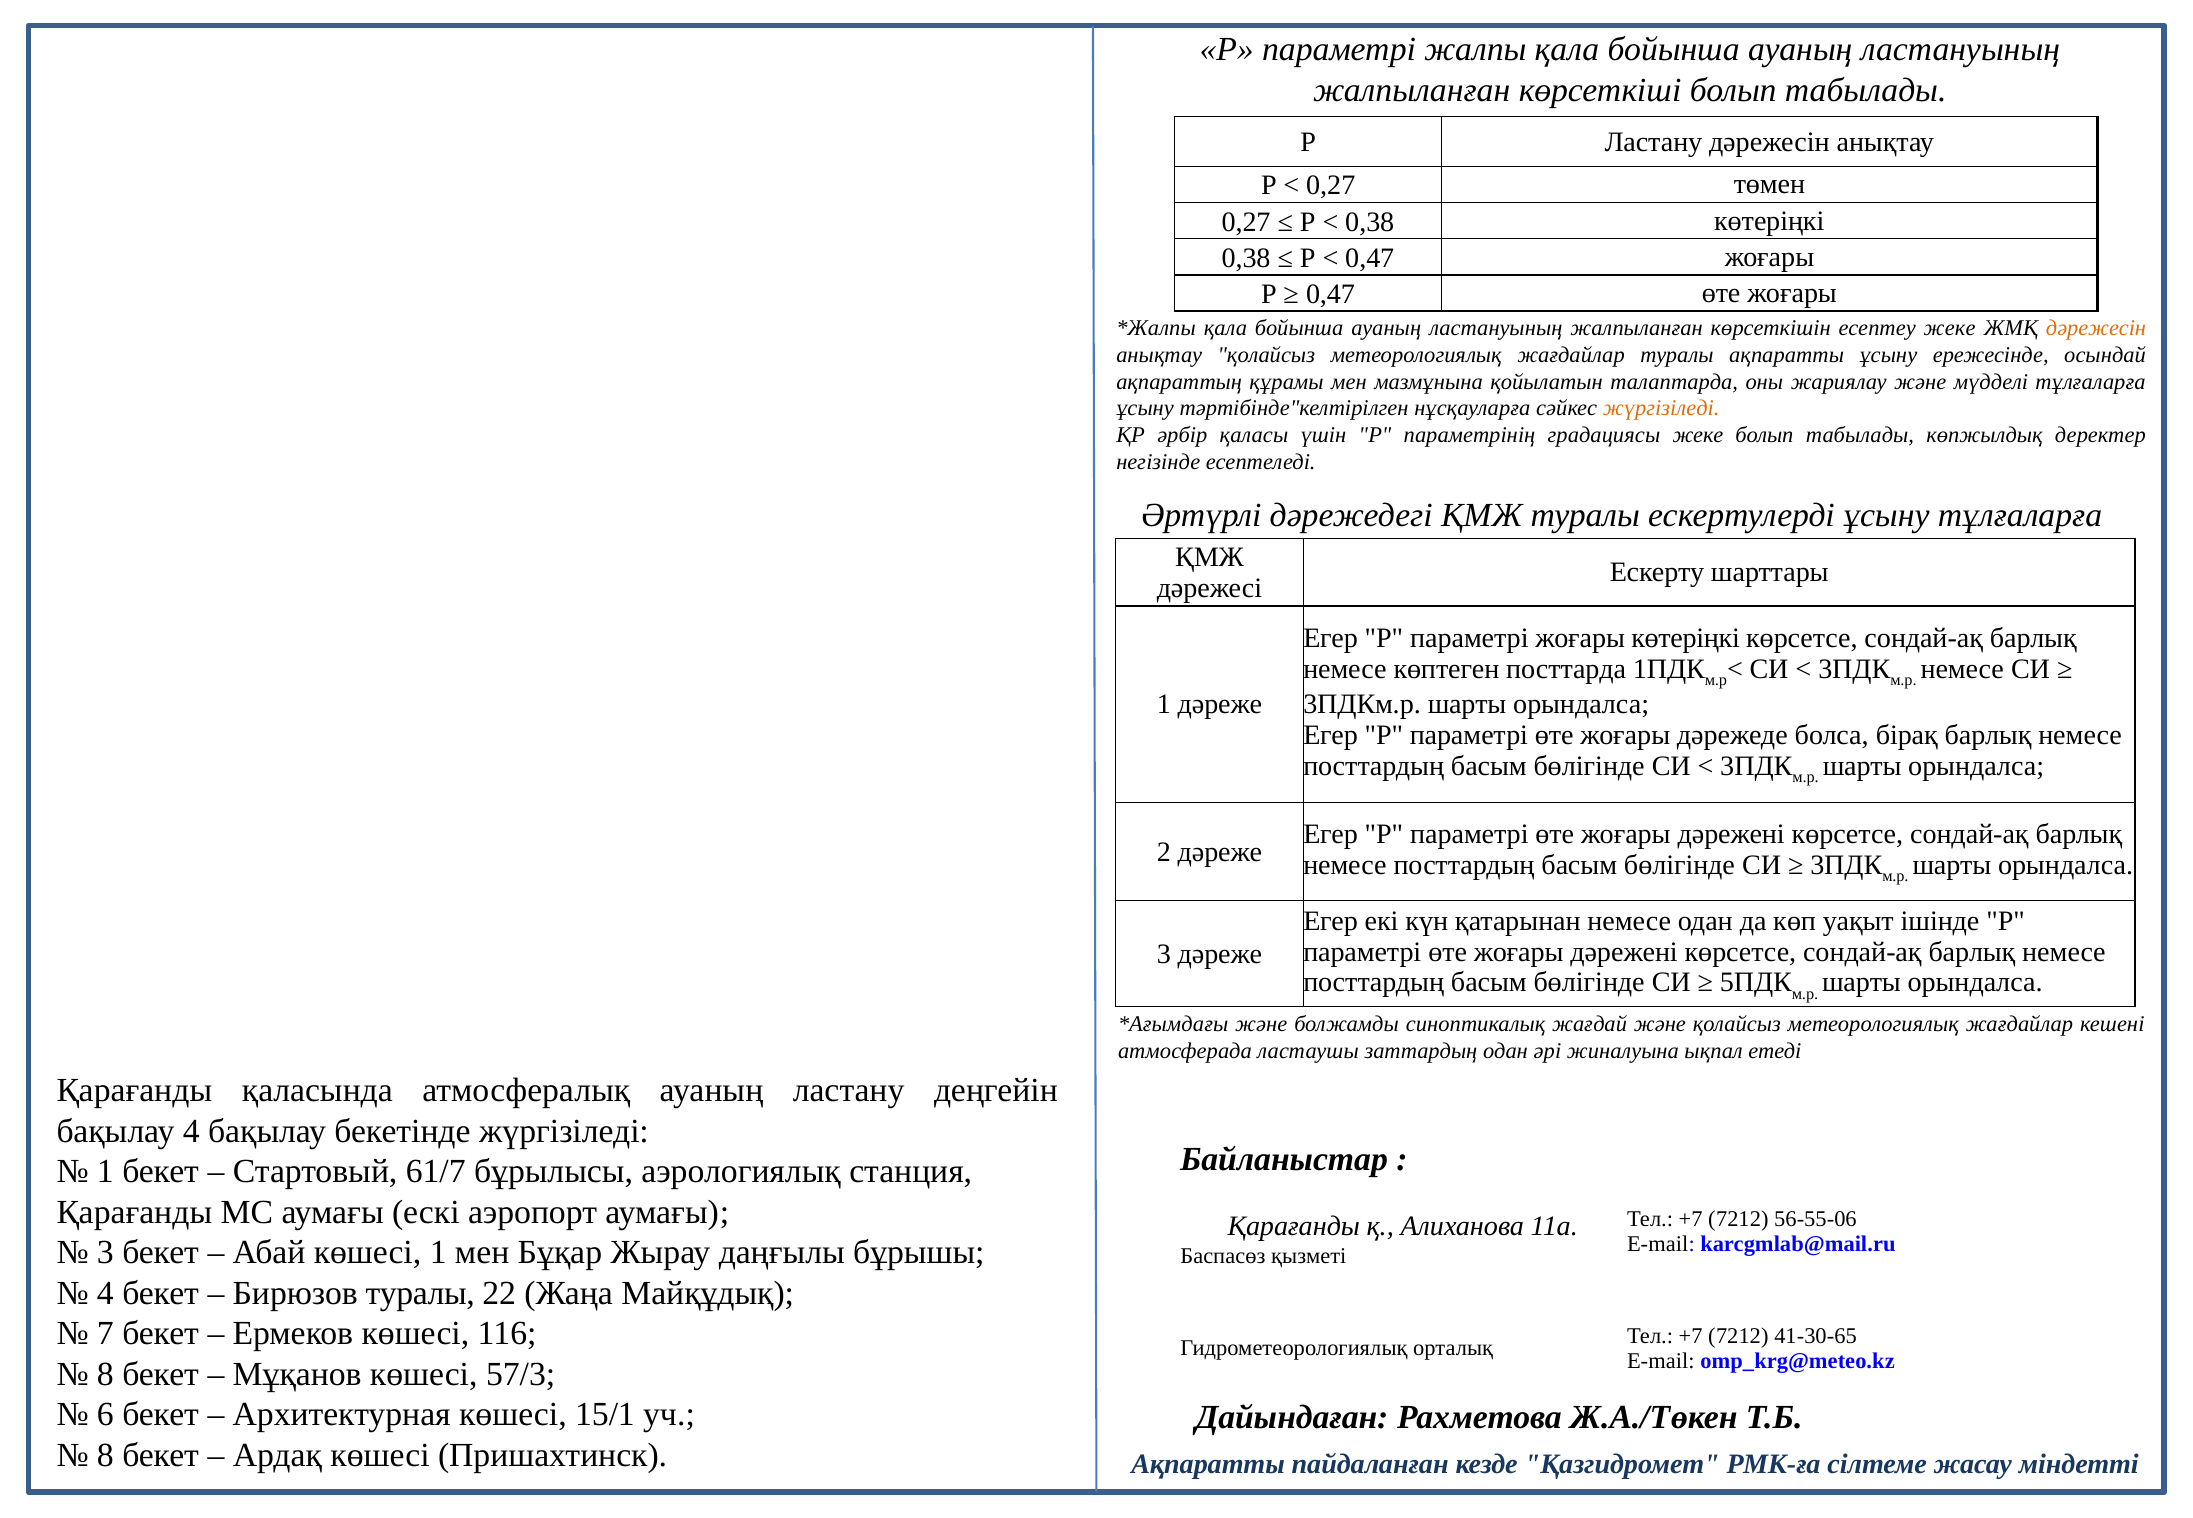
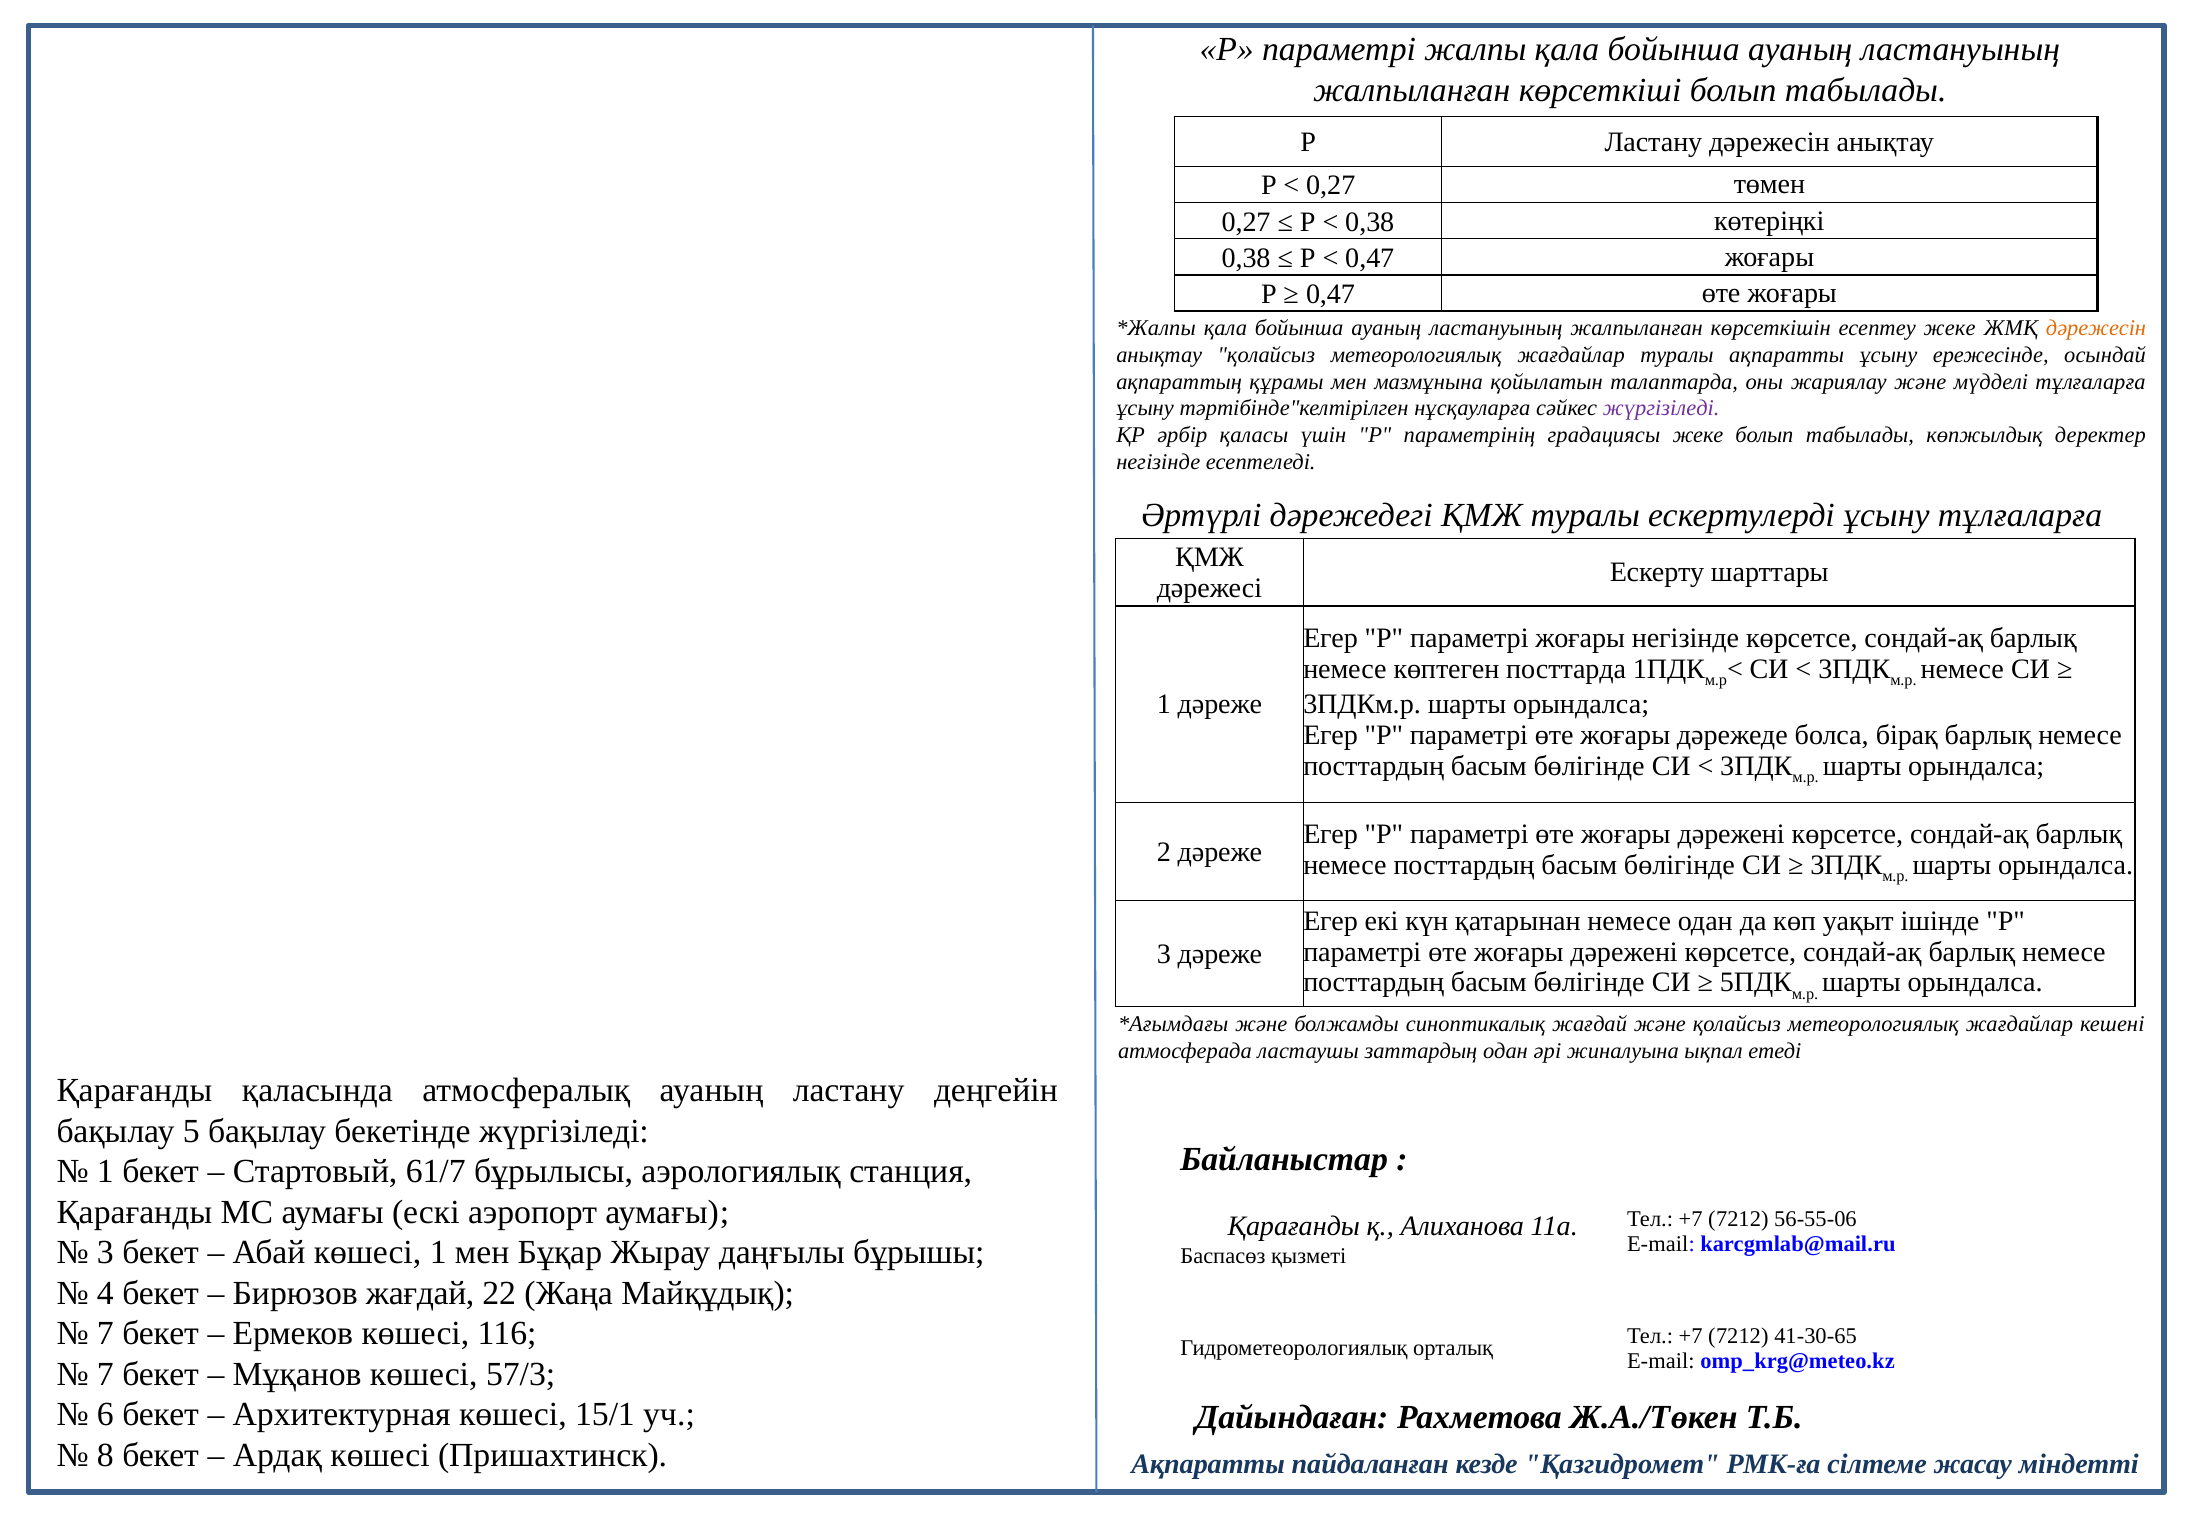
жүргізіледі colour: orange -> purple (1661, 409)
жоғары көтеріңкі: көтеріңкі -> негізінде (1685, 638)
бақылау 4: 4 -> 5 (191, 1131)
Бирюзов туралы: туралы -> жағдай (420, 1293)
8: 8 -> 7 (105, 1374)
